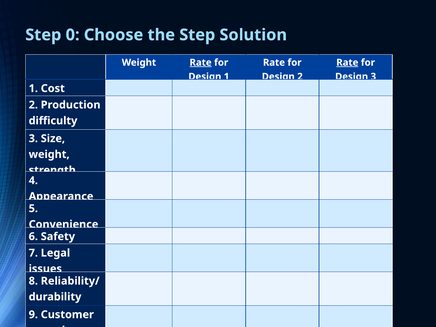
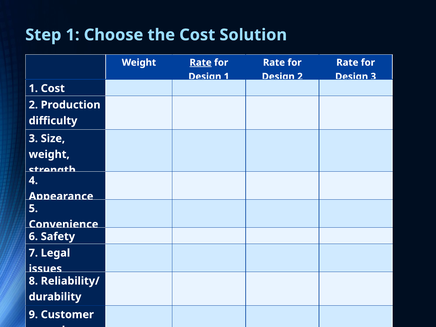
Step 0: 0 -> 1 (73, 35)
the Step: Step -> Cost (197, 35)
Rate underline: present -> none (347, 63)
